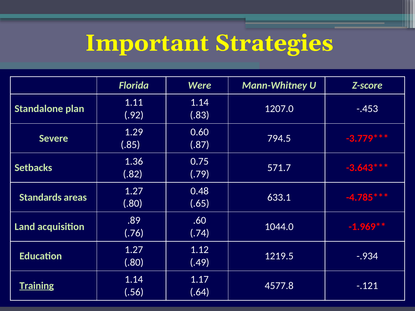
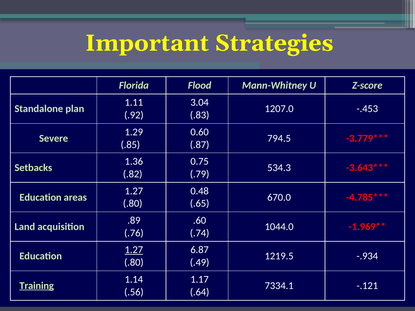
Were: Were -> Flood (200, 86)
1.14: 1.14 -> 3.04 (200, 103)
571.7: 571.7 -> 534.3 (279, 168)
Standards: Standards -> Education (41, 197)
633.1: 633.1 -> 670.0 (279, 197)
1.27 underline: none -> present (134, 250)
1.12: 1.12 -> 6.87 (200, 250)
4577.8: 4577.8 -> 7334.1 (279, 286)
